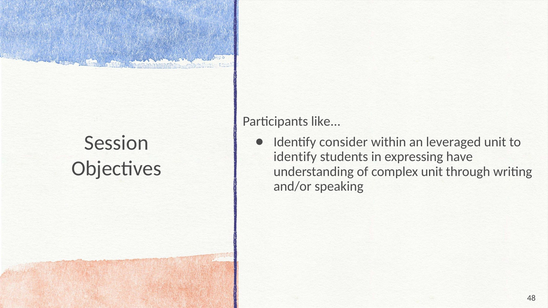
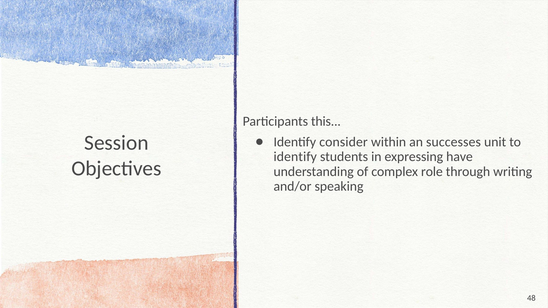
like: like -> this (326, 122)
leveraged: leveraged -> successes (453, 142)
complex unit: unit -> role (432, 172)
